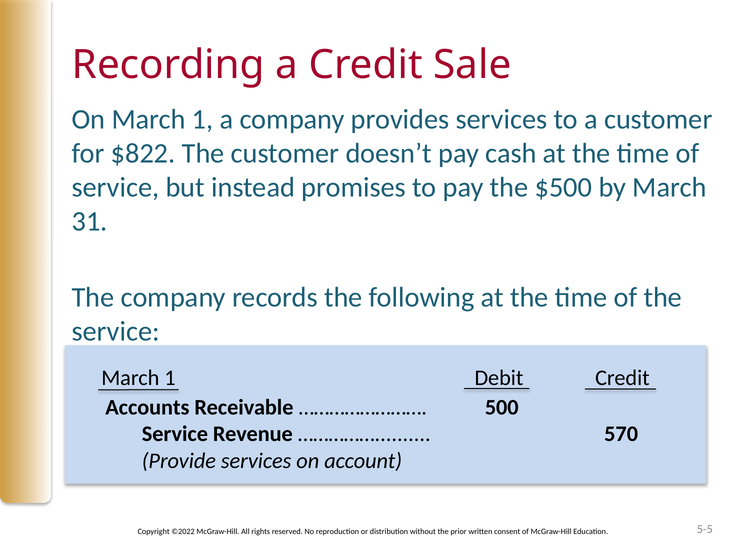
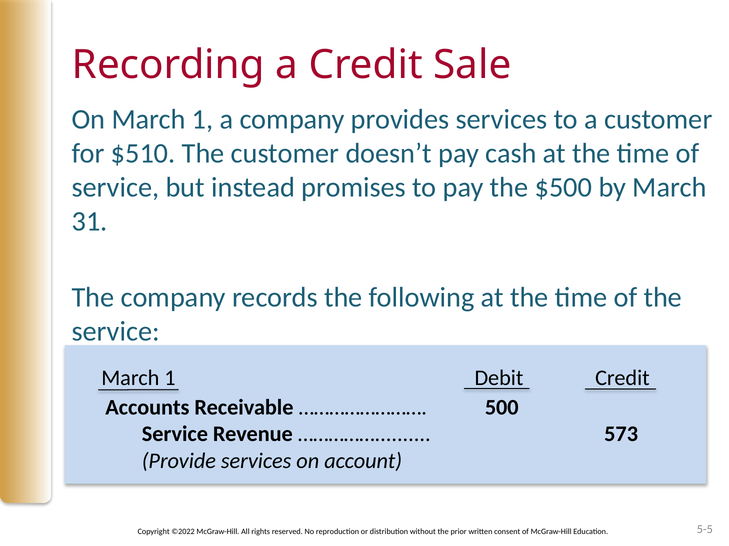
$822: $822 -> $510 (143, 154)
570: 570 -> 573 (621, 435)
